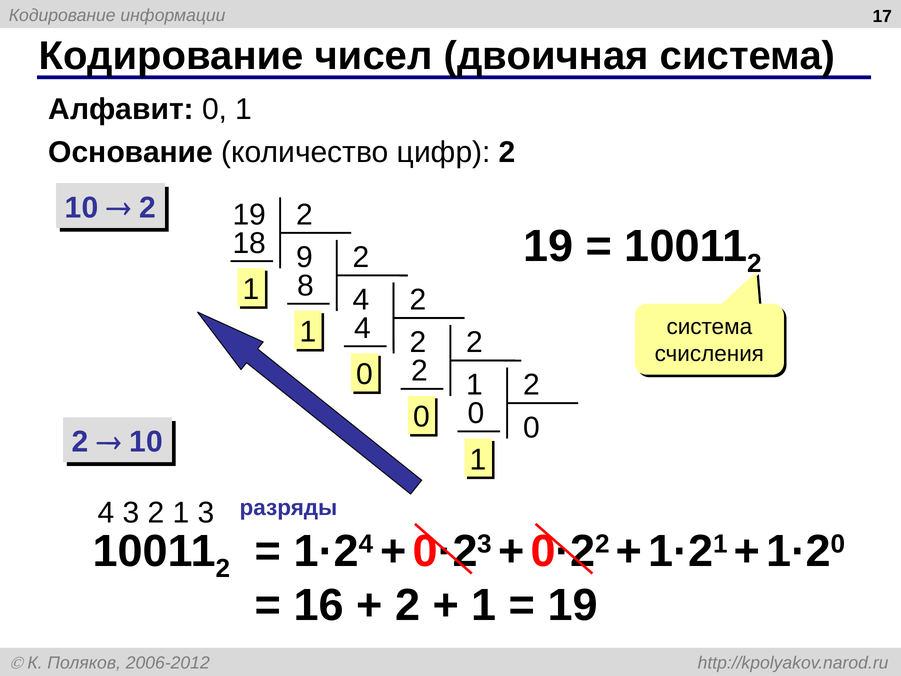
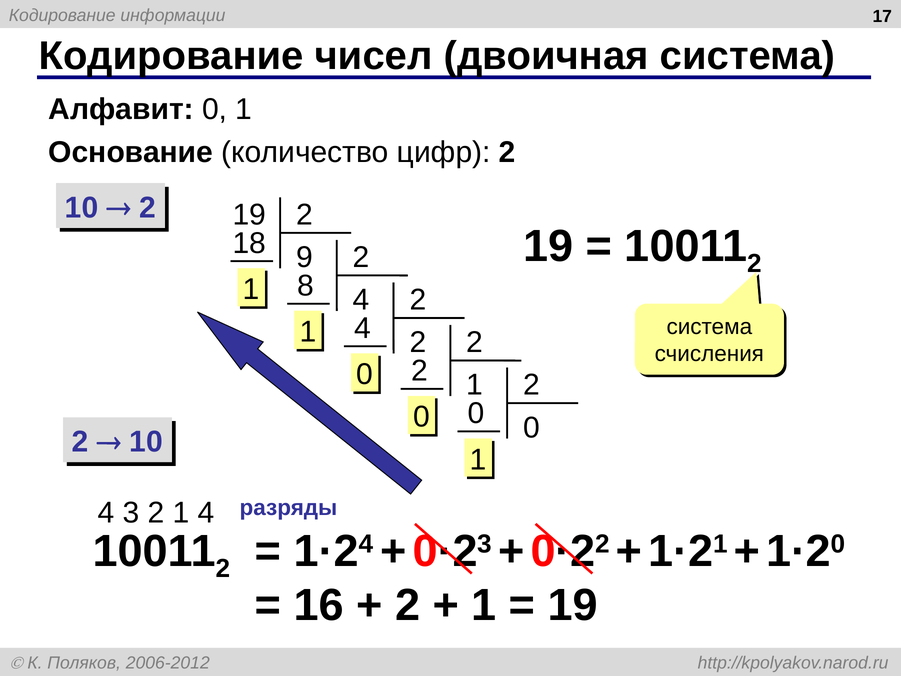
1 3: 3 -> 4 (206, 513)
